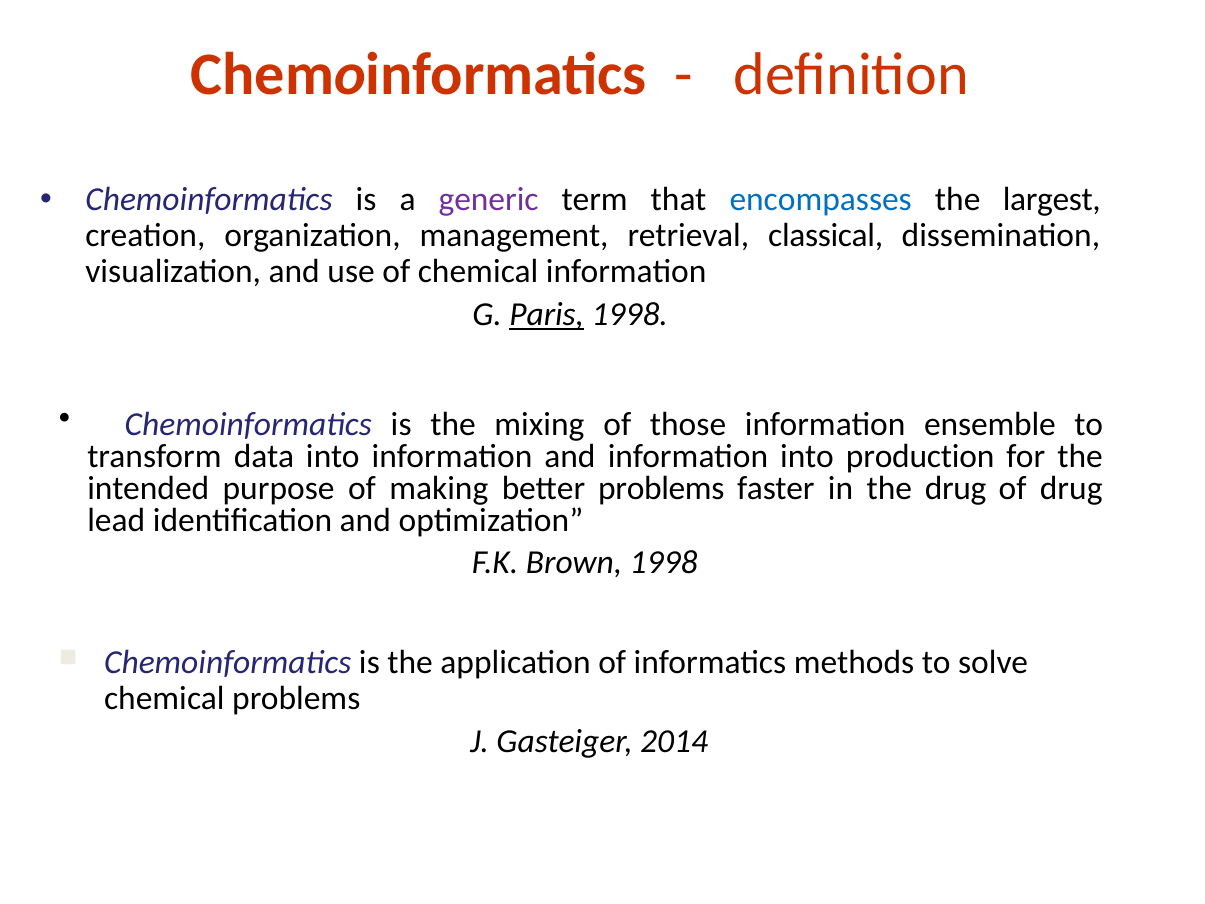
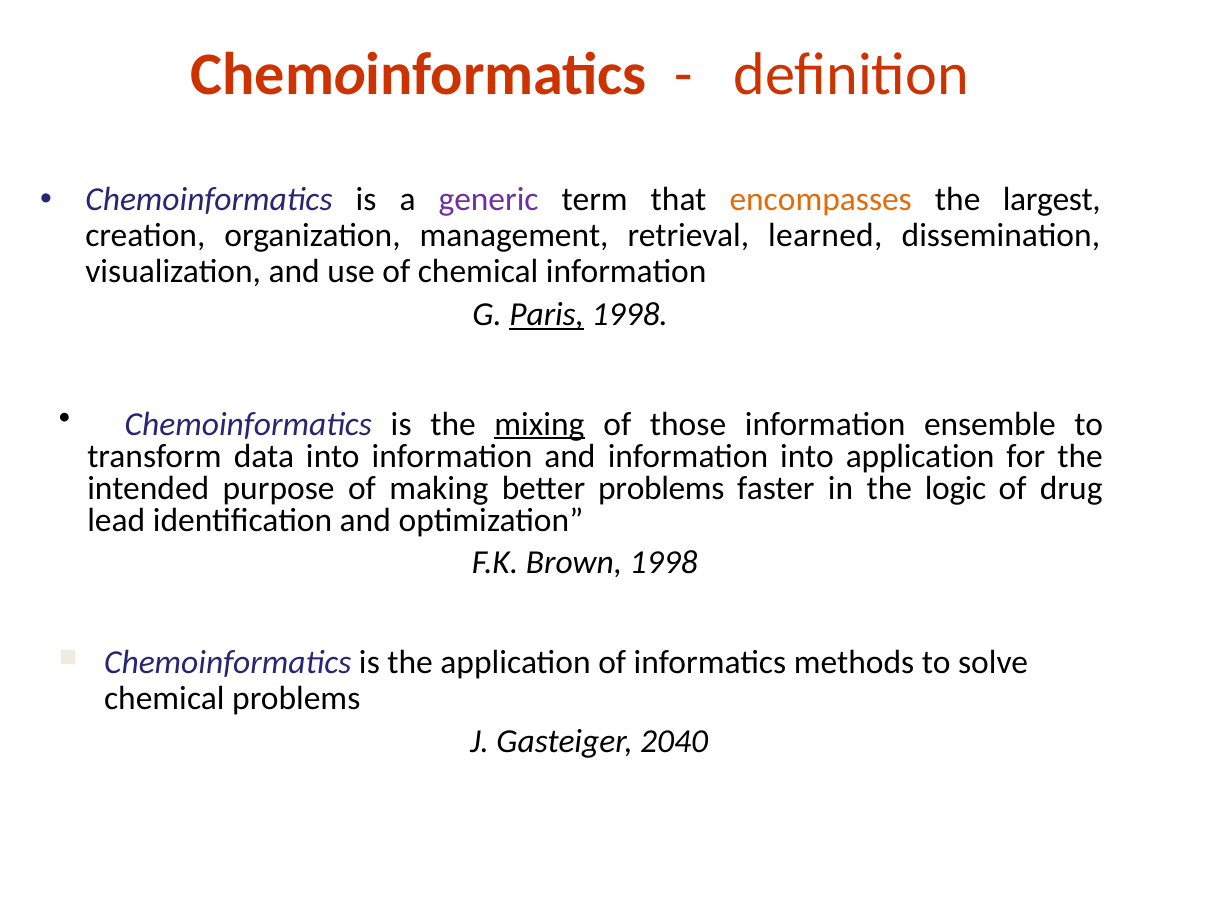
encompasses colour: blue -> orange (821, 199)
classical: classical -> learned (825, 236)
mixing underline: none -> present (539, 424)
into production: production -> application (920, 456)
the drug: drug -> logic (956, 488)
2014: 2014 -> 2040 (674, 741)
